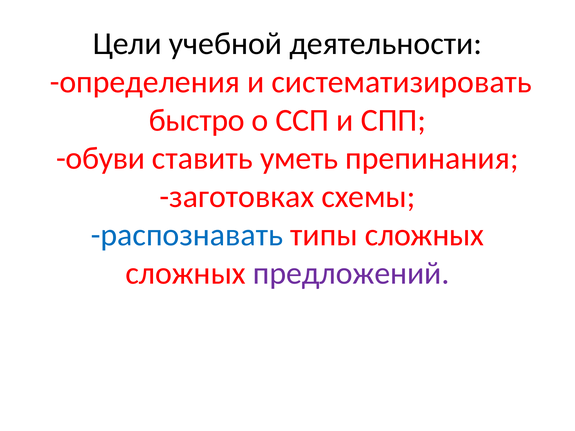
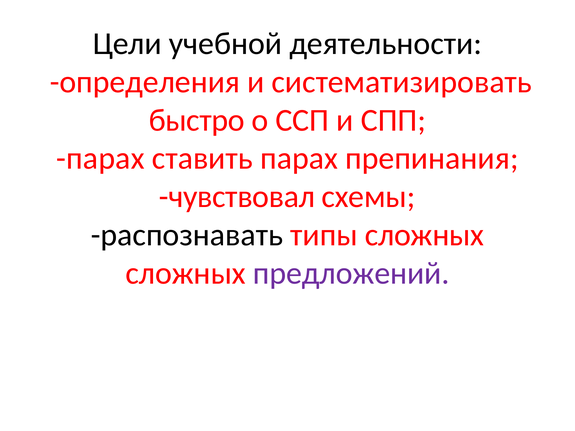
обуви: обуви -> парах (100, 159)
ставить уметь: уметь -> парах (299, 159)
заготовках: заготовках -> чувствовал (237, 197)
распознавать colour: blue -> black (187, 235)
